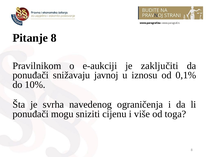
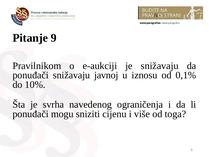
Pitanje 8: 8 -> 9 (54, 38)
je zaključiti: zaključiti -> snižavaju (160, 66)
